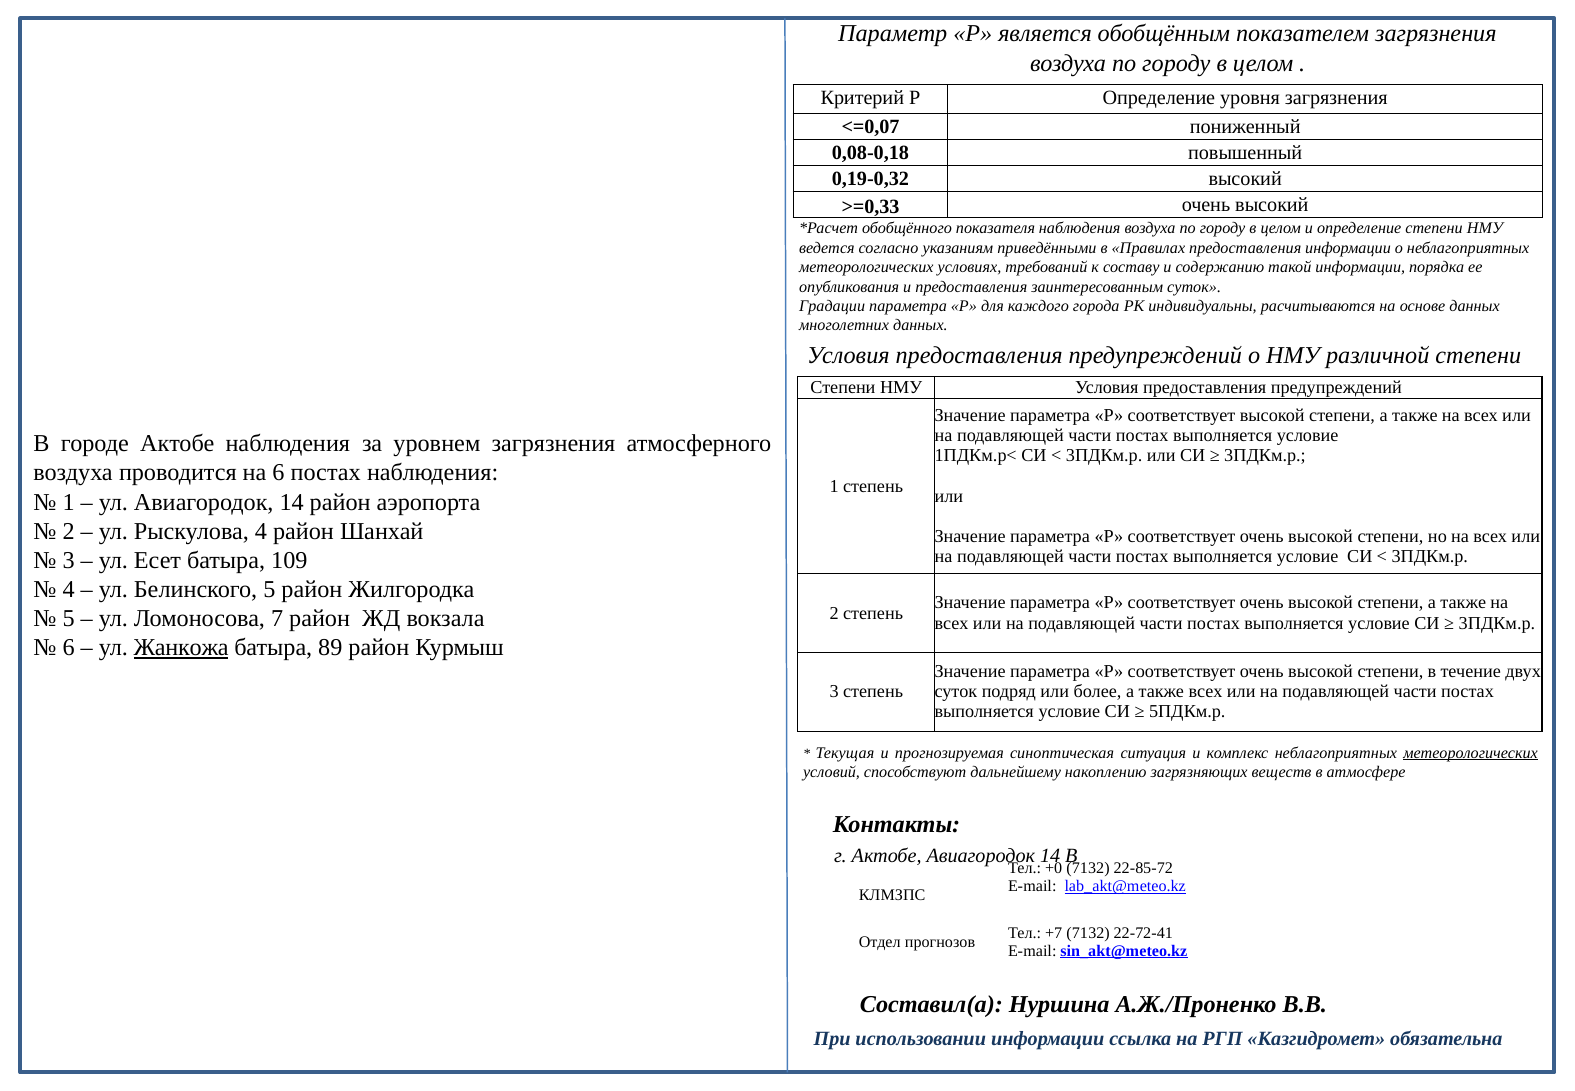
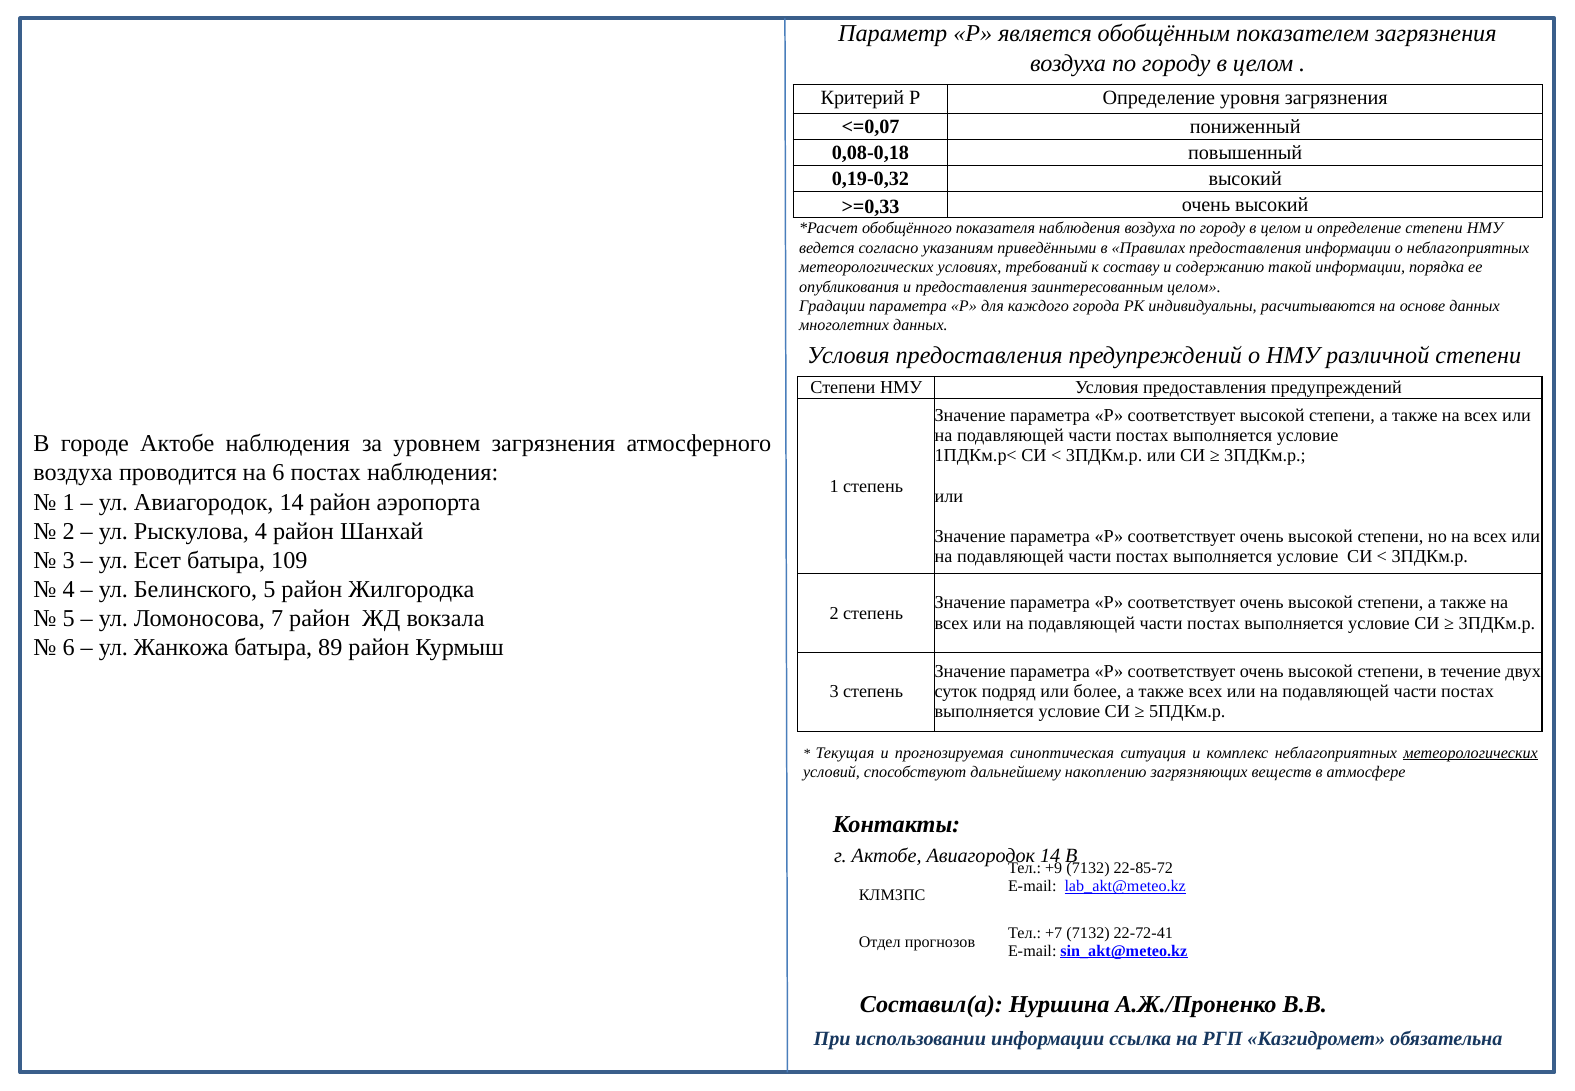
заинтересованным суток: суток -> целом (1194, 287)
Жанкожа underline: present -> none (181, 647)
+0: +0 -> +9 (1054, 868)
